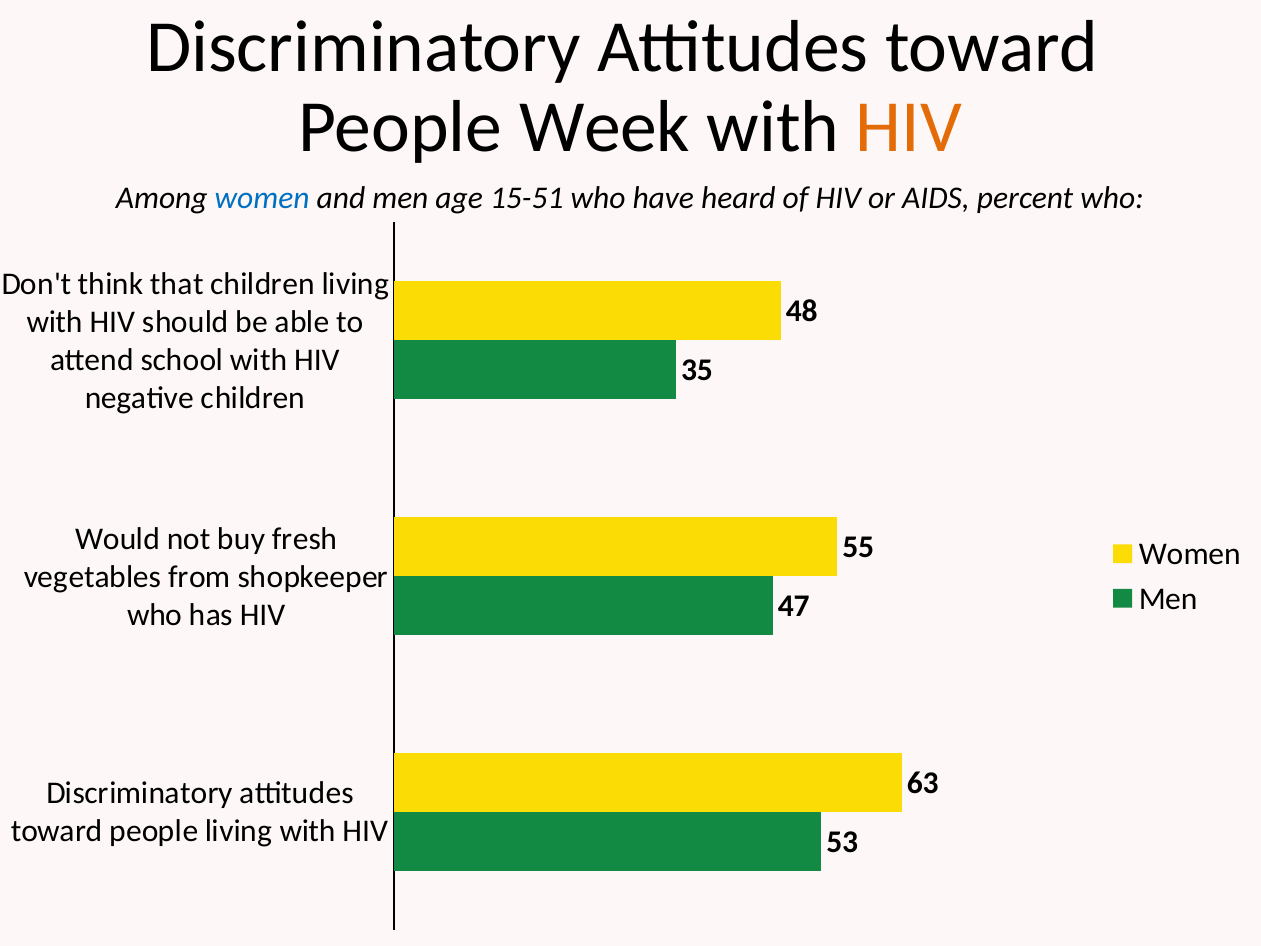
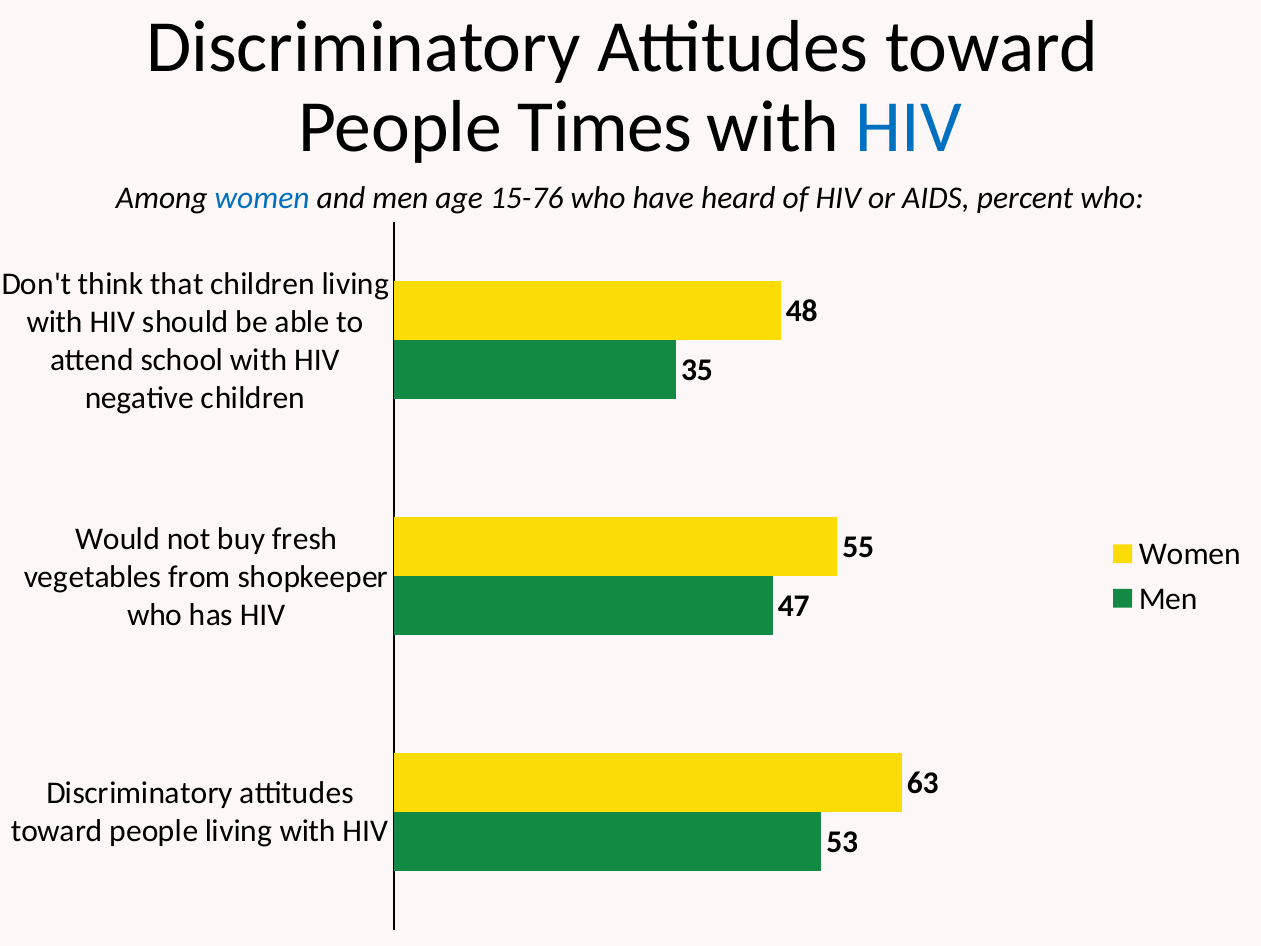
Week: Week -> Times (605, 127)
HIV colour: orange -> blue (909, 127)
15-51: 15-51 -> 15-76 (527, 198)
